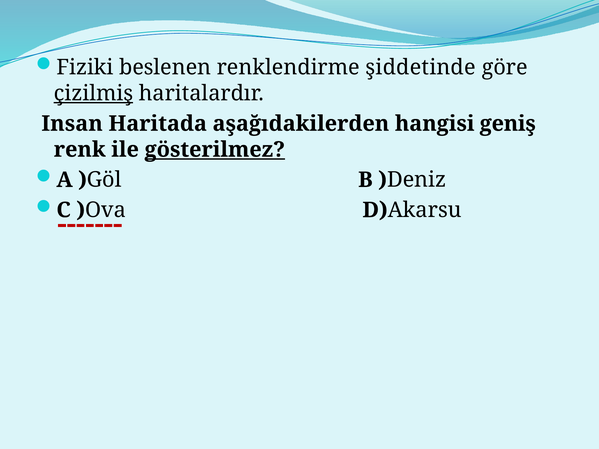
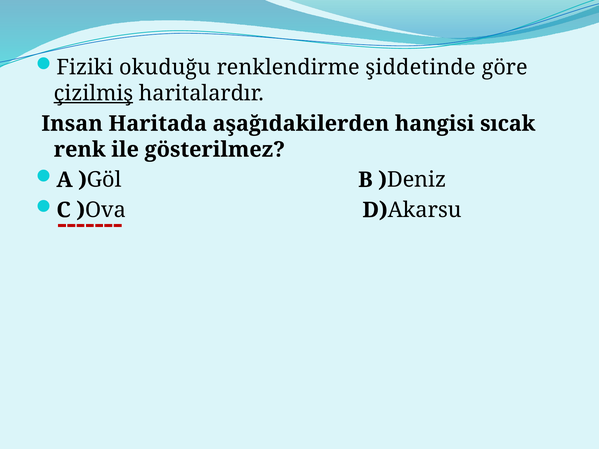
beslenen: beslenen -> okuduğu (165, 68)
geniş: geniş -> sıcak (508, 124)
gösterilmez underline: present -> none (215, 150)
